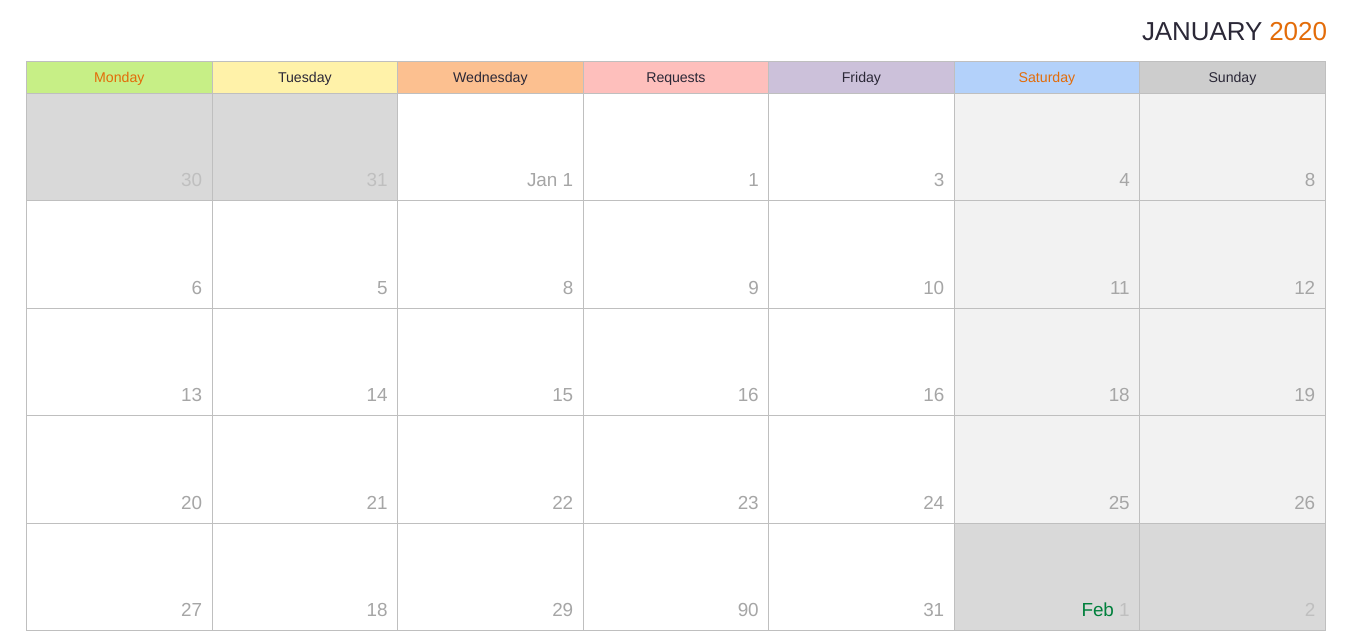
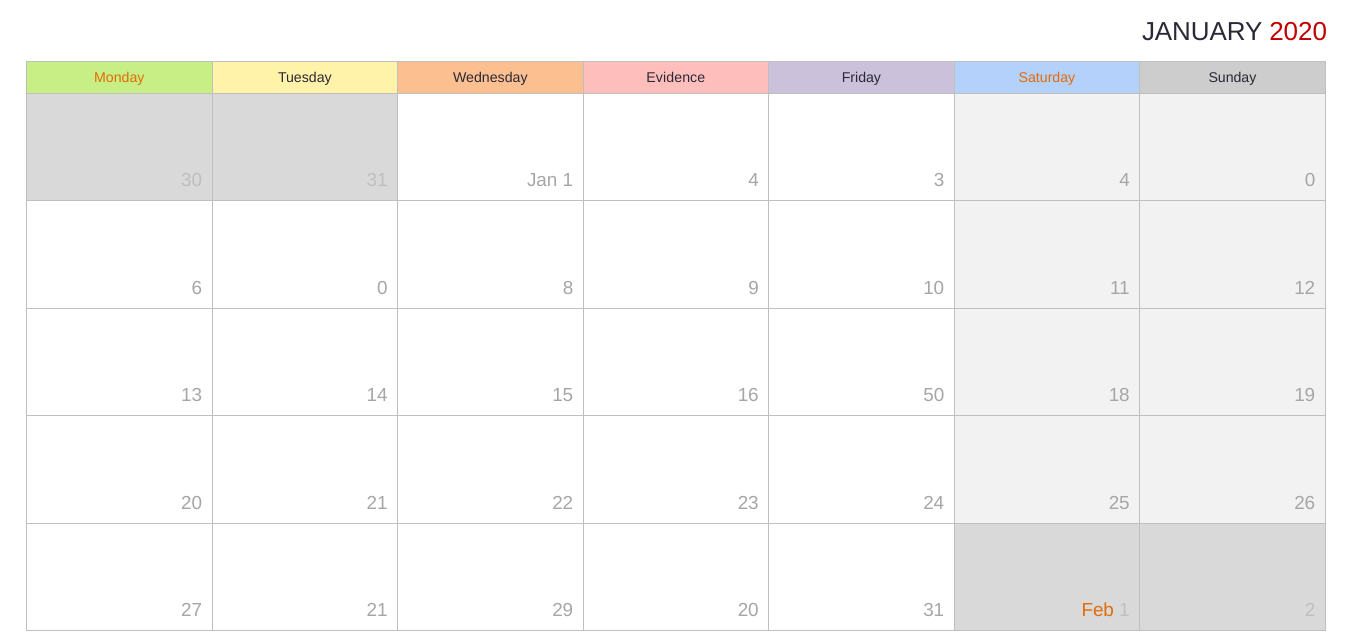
2020 colour: orange -> red (1298, 32)
Requests: Requests -> Evidence (676, 78)
1 1: 1 -> 4 (754, 180)
4 8: 8 -> 0 (1310, 180)
6 5: 5 -> 0 (382, 288)
16 16: 16 -> 50 (934, 395)
27 18: 18 -> 21 (377, 610)
29 90: 90 -> 20 (748, 610)
Feb colour: green -> orange (1098, 610)
